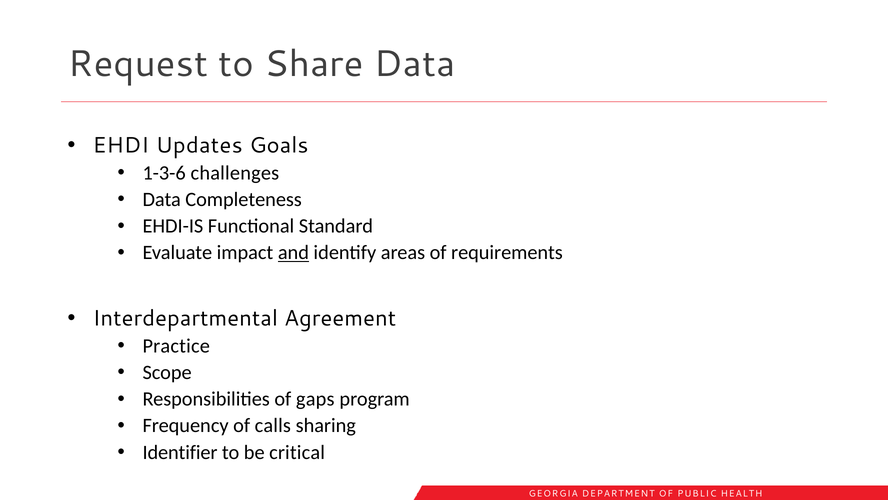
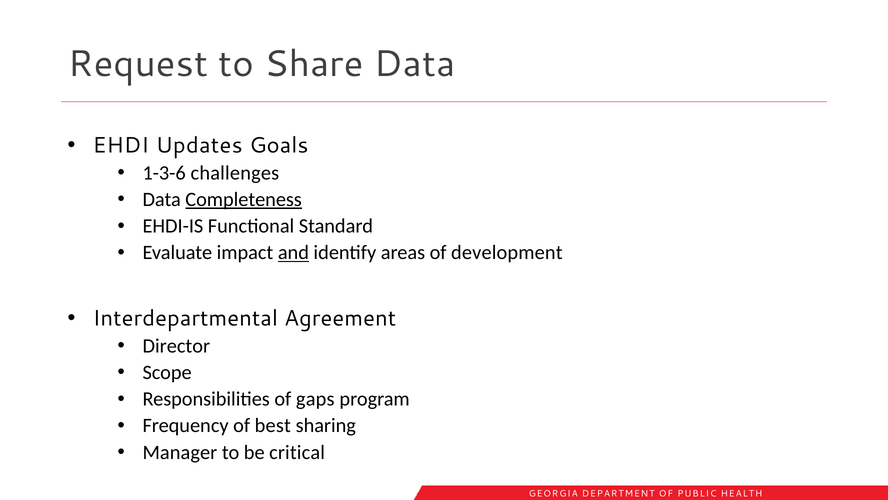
Completeness underline: none -> present (244, 199)
requirements: requirements -> development (507, 252)
Practice: Practice -> Director (176, 345)
calls: calls -> best (273, 425)
Identifier: Identifier -> Manager (180, 452)
